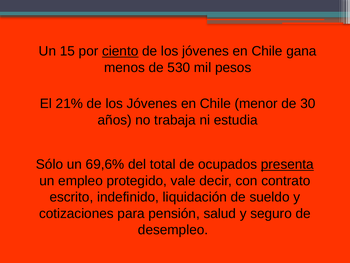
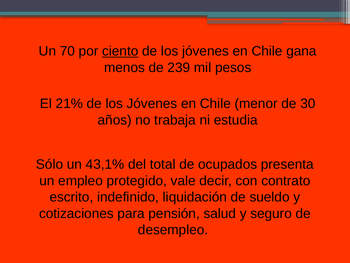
15: 15 -> 70 (67, 51)
530: 530 -> 239 (179, 67)
69,6%: 69,6% -> 43,1% (105, 164)
presenta underline: present -> none (287, 164)
